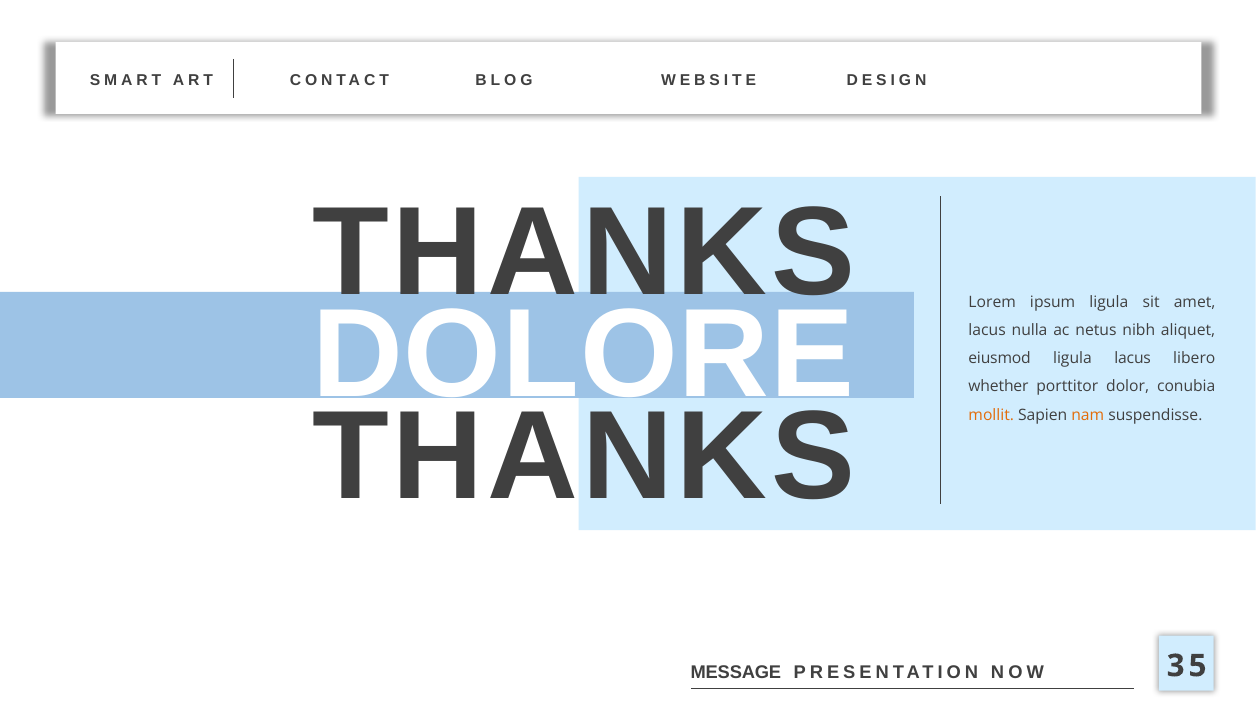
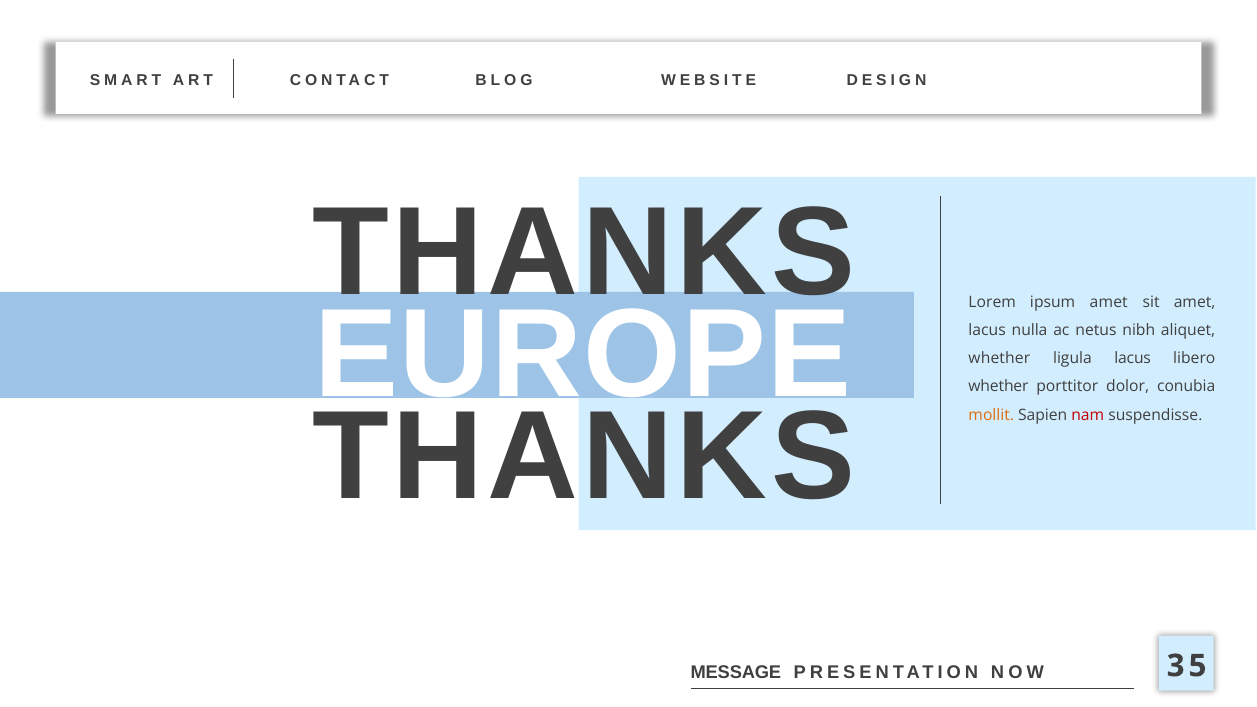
ipsum ligula: ligula -> amet (1109, 302)
DOLORE: DOLORE -> EUROPE (583, 355)
eiusmod: eiusmod -> whether (999, 358)
nam colour: orange -> red (1088, 415)
